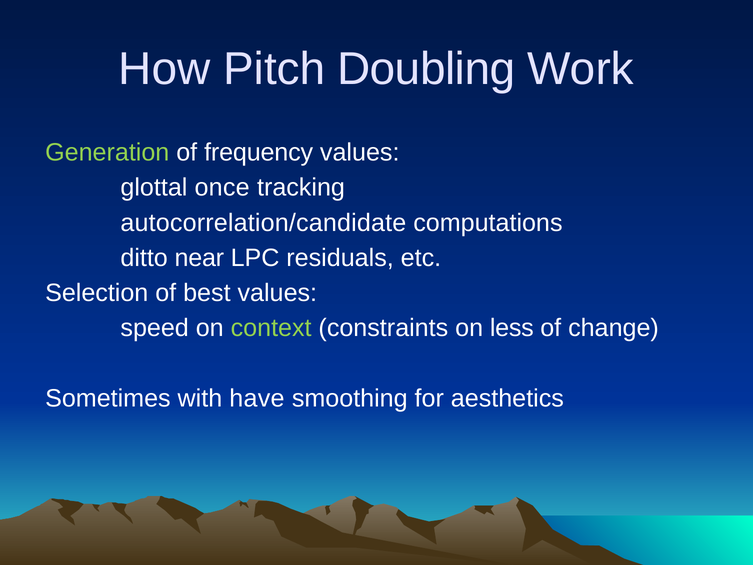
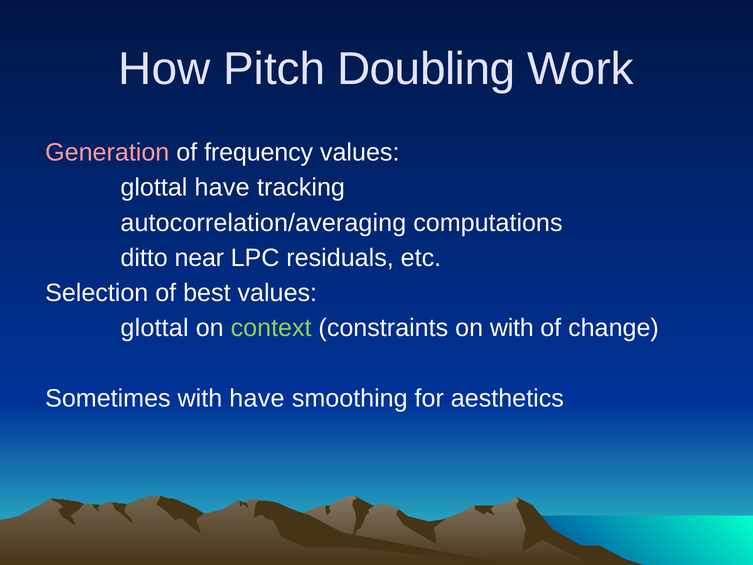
Generation colour: light green -> pink (107, 152)
glottal once: once -> have (222, 187)
autocorrelation/candidate: autocorrelation/candidate -> autocorrelation/averaging (263, 223)
speed: speed -> glottal (155, 328)
on less: less -> with (512, 328)
